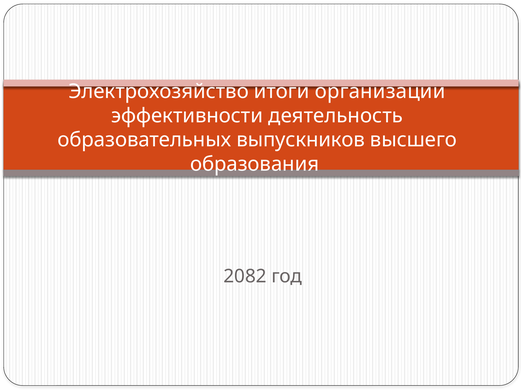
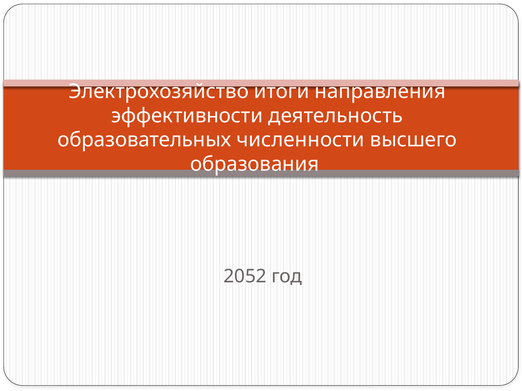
организации: организации -> направления (380, 92)
выпускников: выпускников -> численности (301, 140)
2082: 2082 -> 2052 (245, 277)
